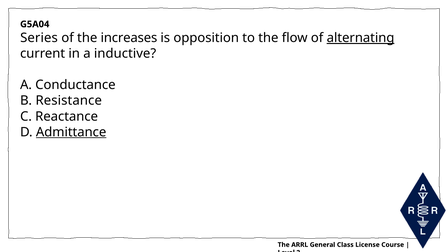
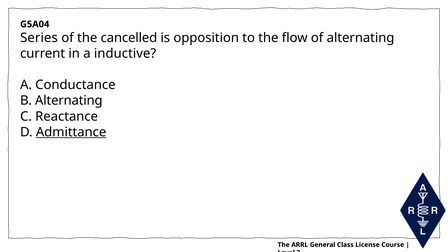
increases: increases -> cancelled (129, 38)
alternating underline: present -> none (361, 38)
B Resistance: Resistance -> Alternating (69, 101)
